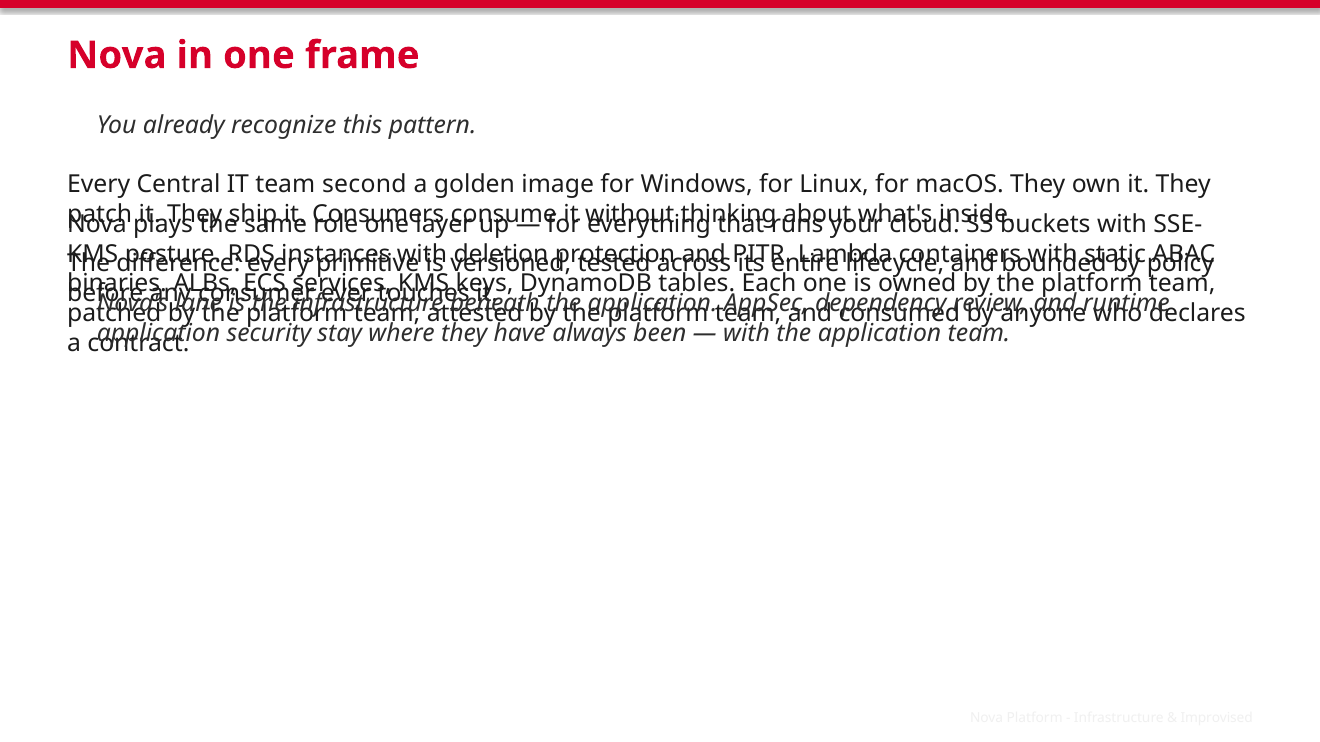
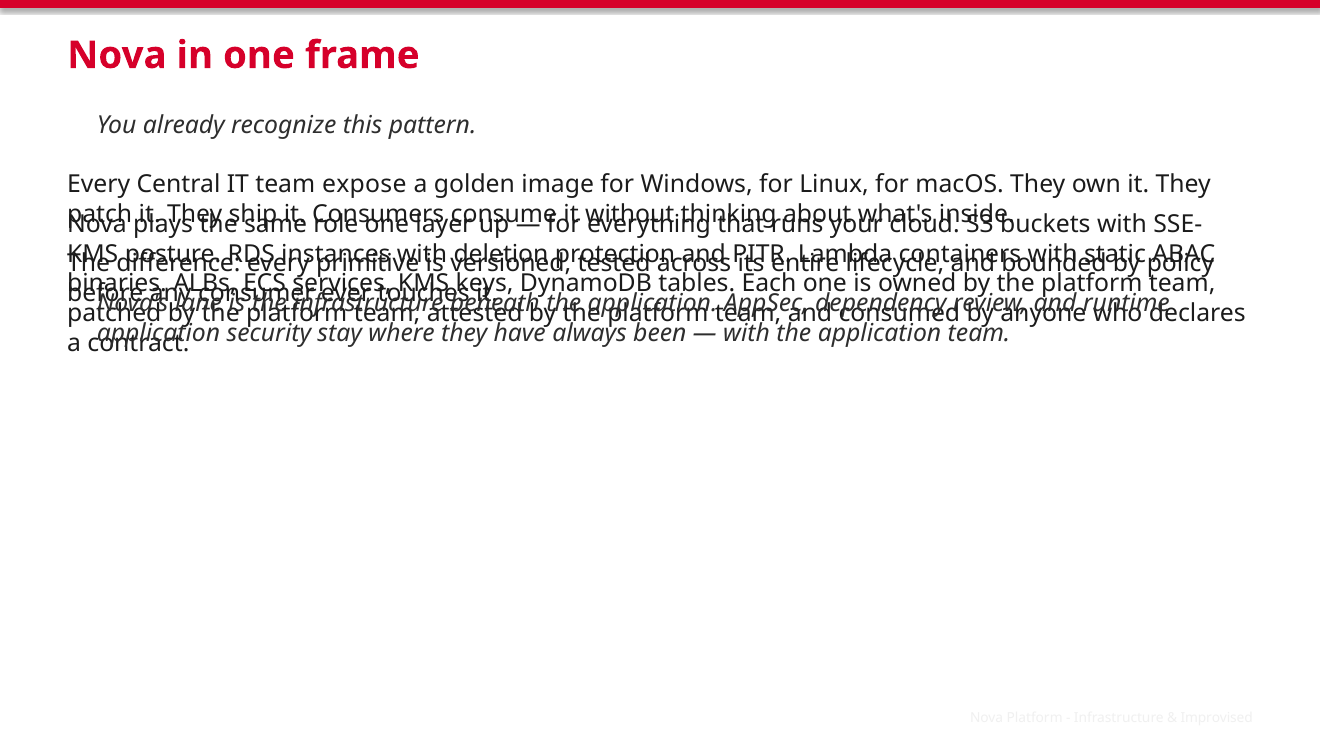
second: second -> expose (364, 185)
